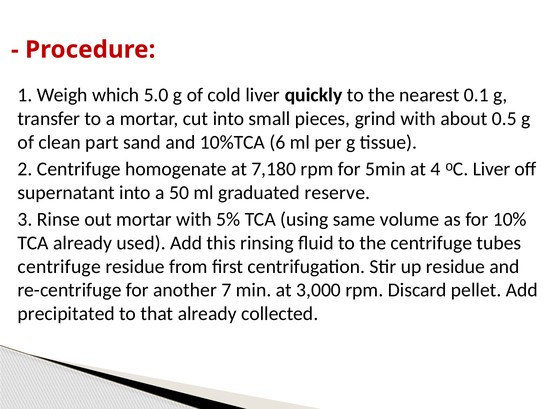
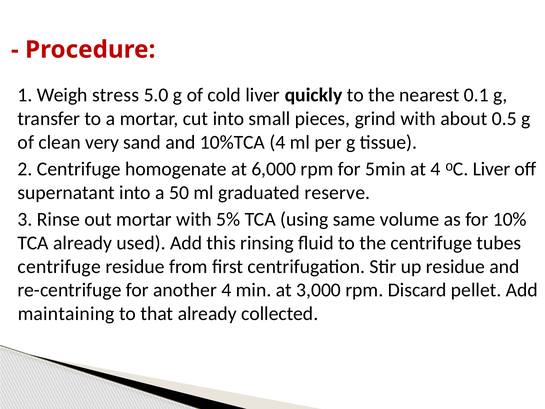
which: which -> stress (116, 95)
part: part -> very (102, 142)
10%TCA 6: 6 -> 4 (277, 142)
7,180: 7,180 -> 6,000 (274, 169)
another 7: 7 -> 4 (226, 290)
precipitated: precipitated -> maintaining (66, 314)
